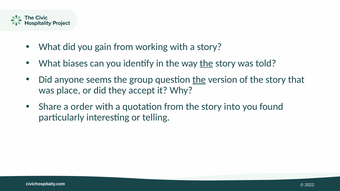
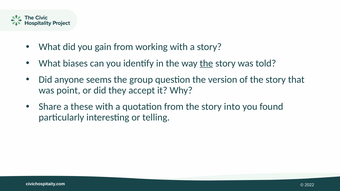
the underline: present -> none (199, 80)
place: place -> point (68, 90)
order: order -> these (82, 107)
